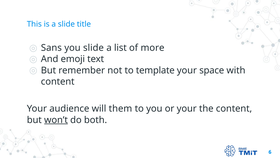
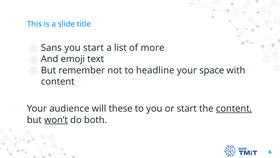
you slide: slide -> start (93, 48)
template: template -> headline (155, 70)
them: them -> these (121, 108)
or your: your -> start (187, 108)
content underline: none -> present (234, 108)
